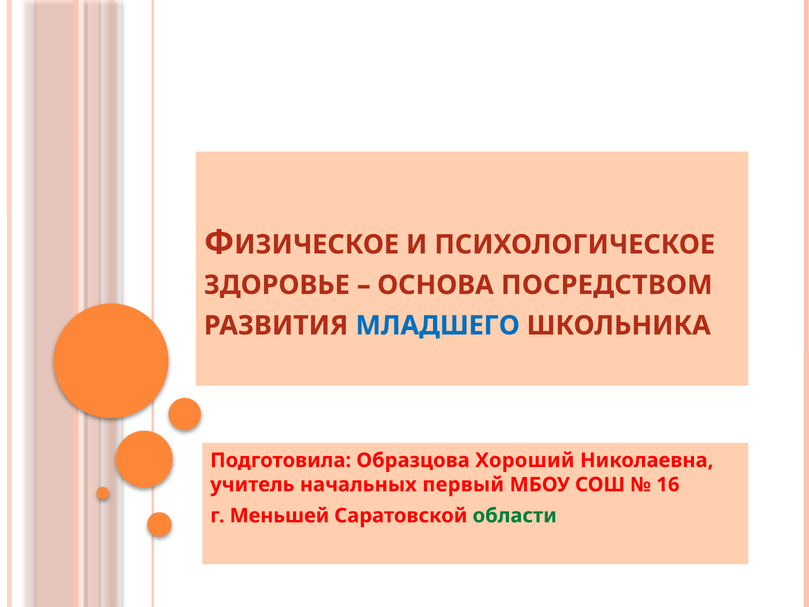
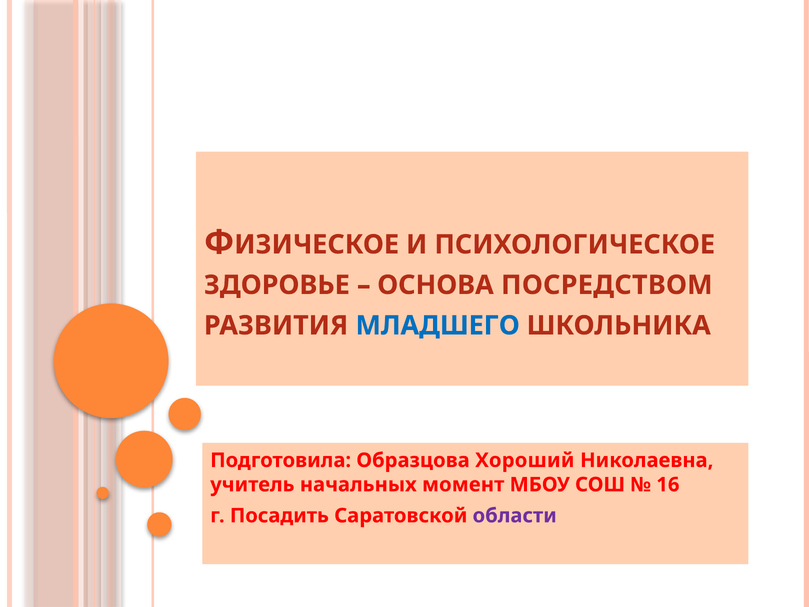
первый: первый -> момент (463, 484)
Меньшей: Меньшей -> Посадить (279, 515)
области colour: green -> purple (515, 515)
